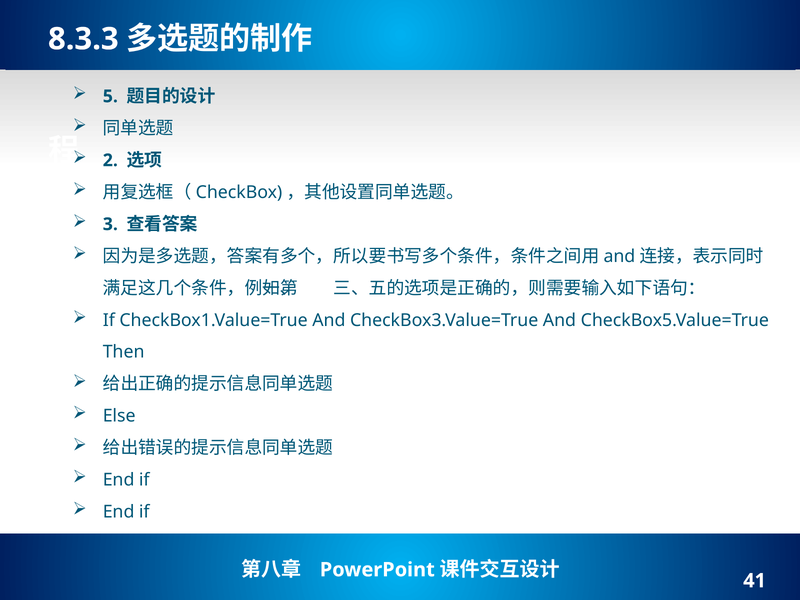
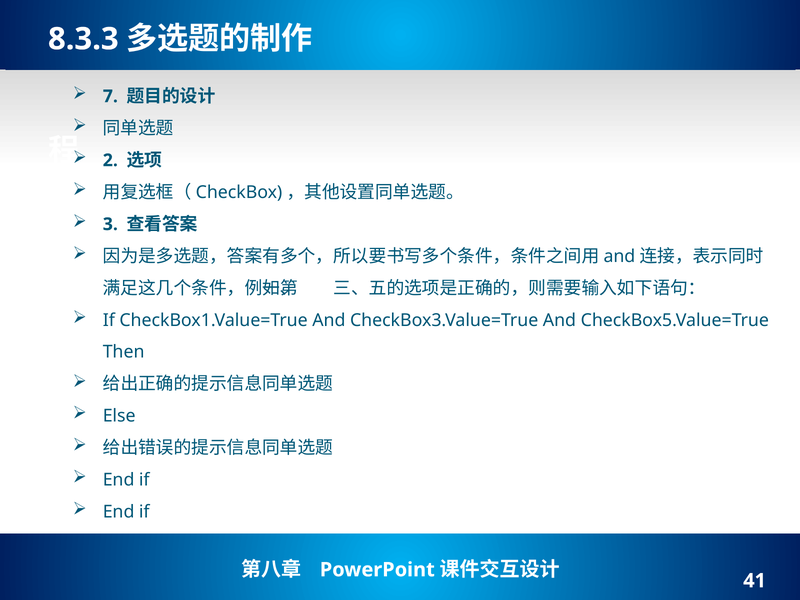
5: 5 -> 7 (110, 96)
